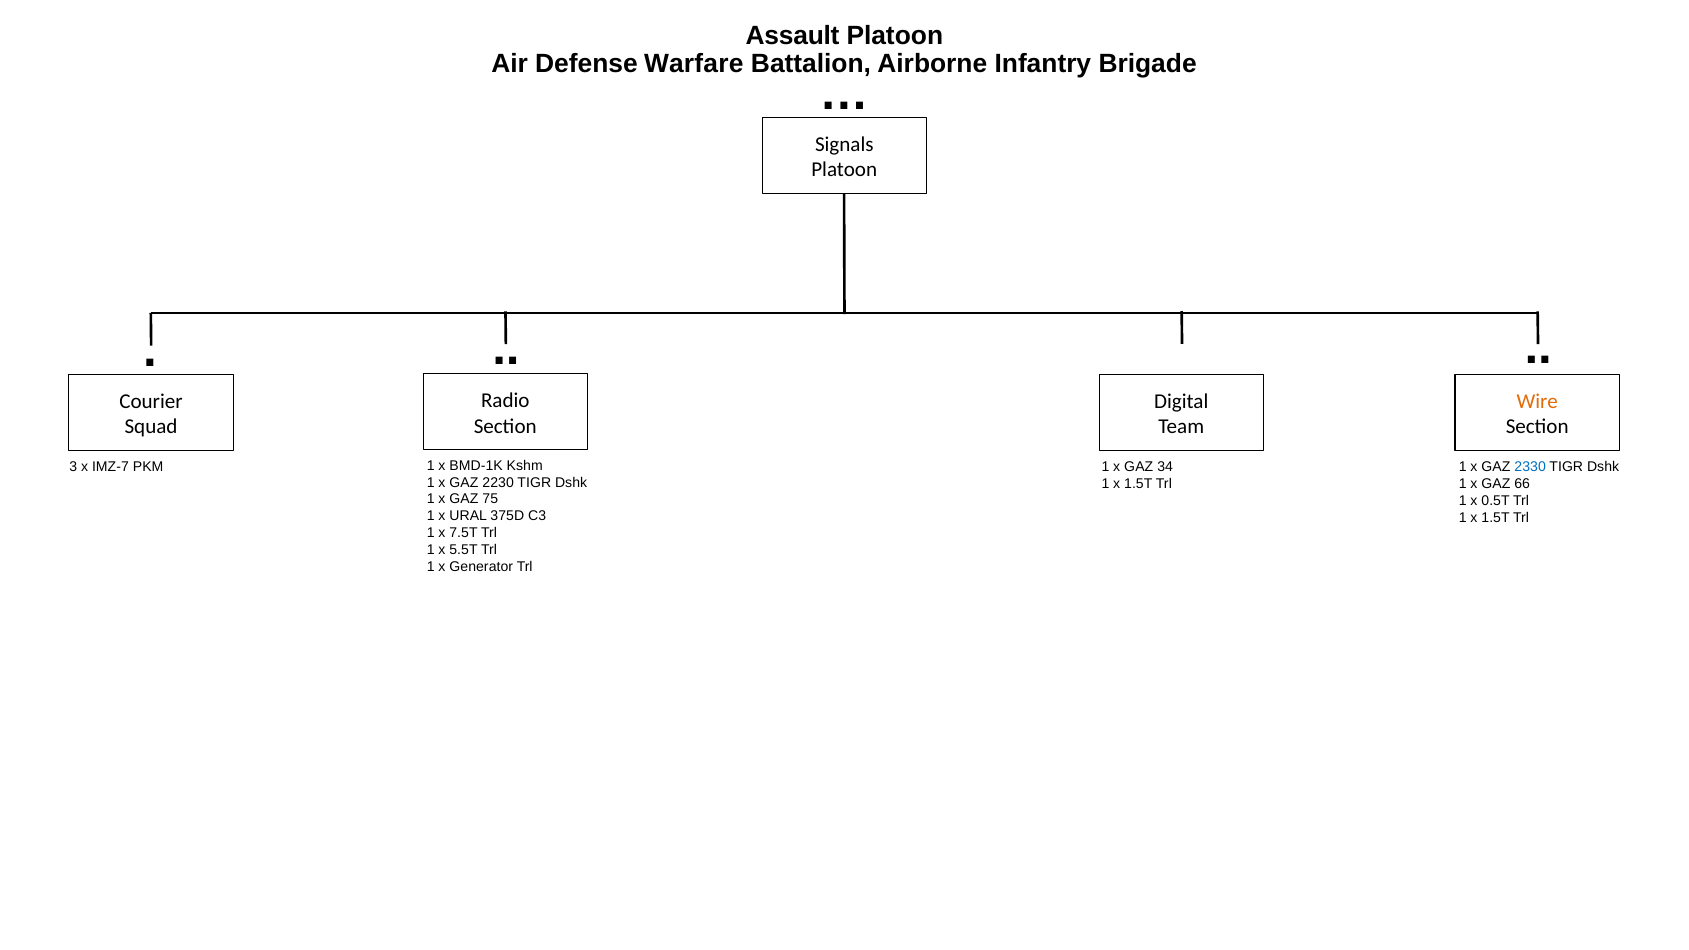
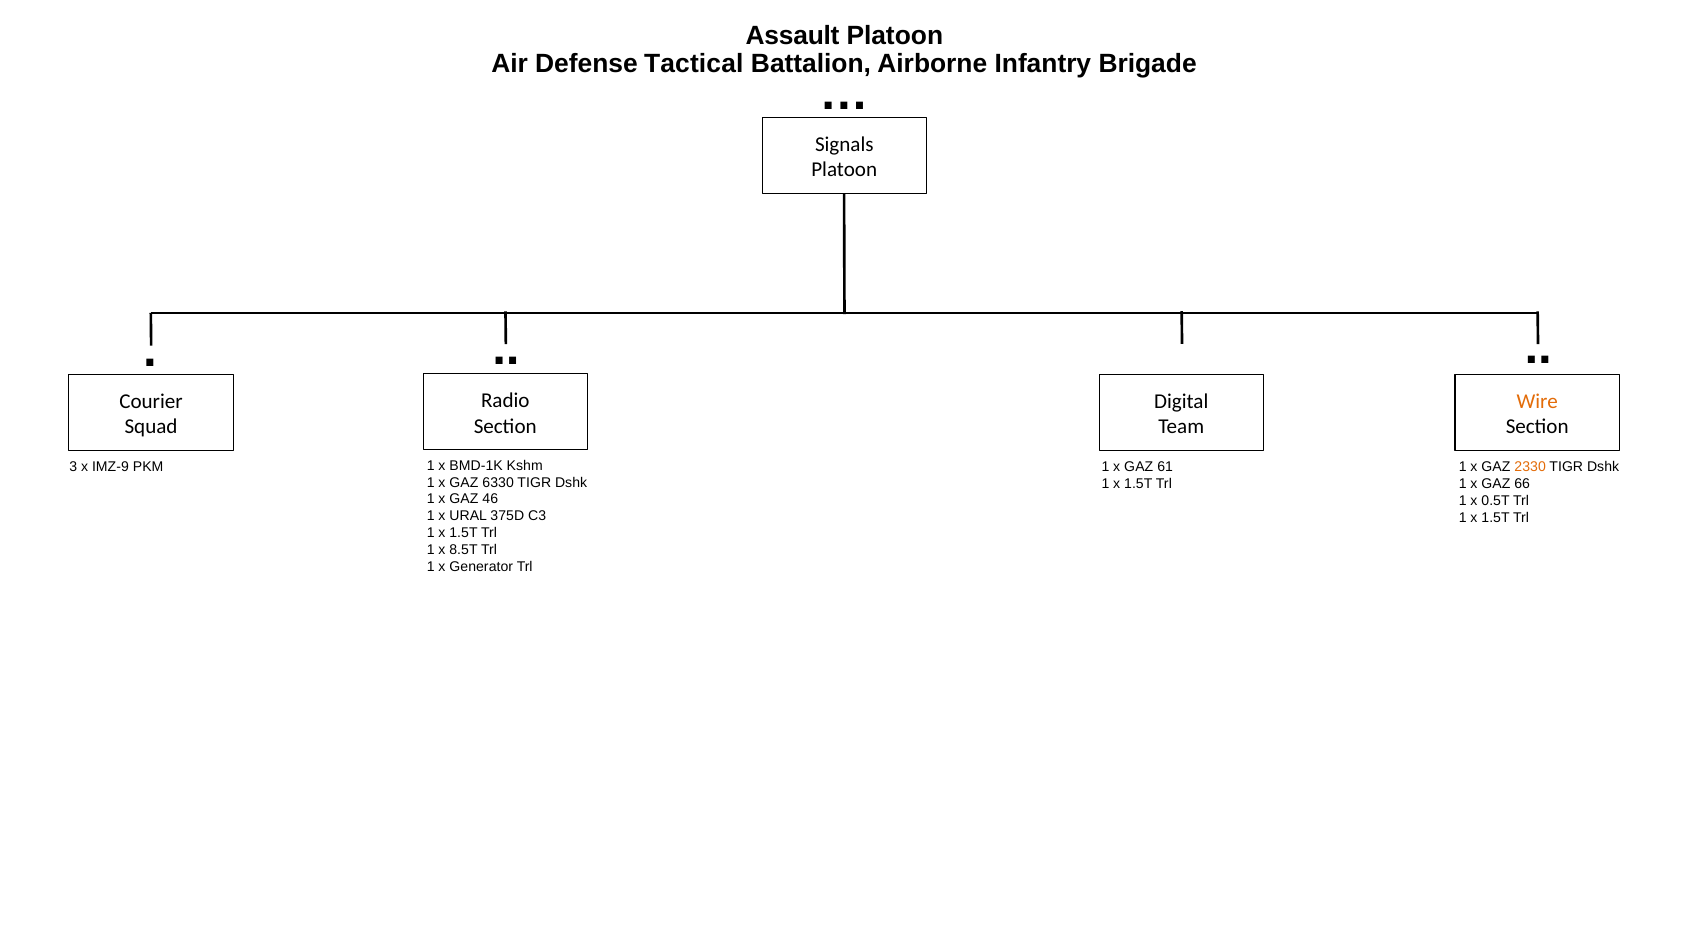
Warfare: Warfare -> Tactical (694, 64)
IMZ-7: IMZ-7 -> IMZ-9 (110, 467)
34: 34 -> 61 (1165, 467)
2330 colour: blue -> orange (1530, 467)
2230: 2230 -> 6330 (498, 482)
75: 75 -> 46 (490, 499)
7.5T: 7.5T -> 1.5T (463, 533)
5.5T: 5.5T -> 8.5T (463, 550)
